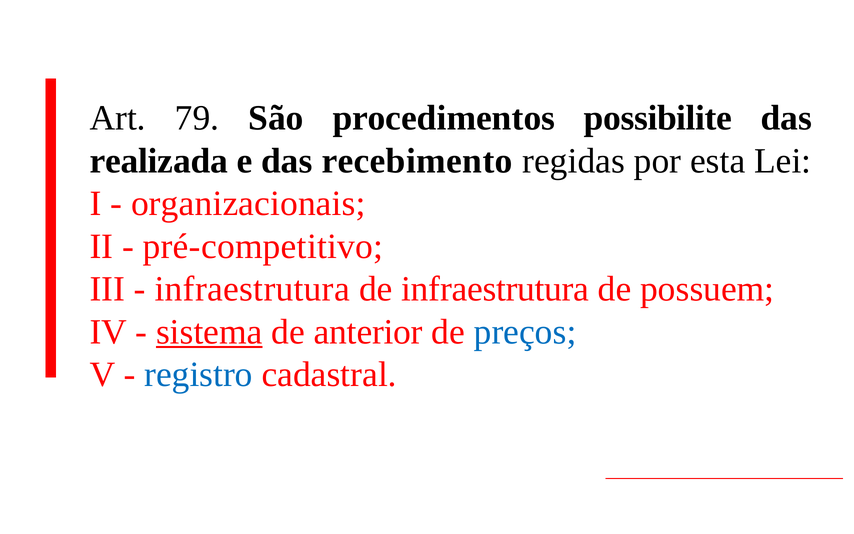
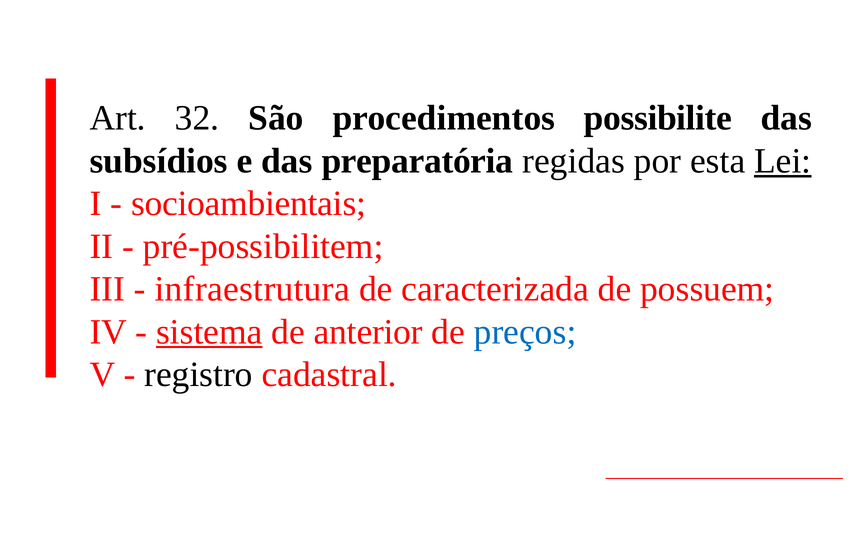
79: 79 -> 32 (197, 118)
realizada: realizada -> subsídios (159, 161)
recebimento: recebimento -> preparatória (417, 161)
Lei underline: none -> present (783, 161)
organizacionais: organizacionais -> socioambientais (249, 204)
pré-competitivo: pré-competitivo -> pré-possibilitem (263, 246)
de infraestrutura: infraestrutura -> caracterizada (495, 289)
registro colour: blue -> black (198, 374)
